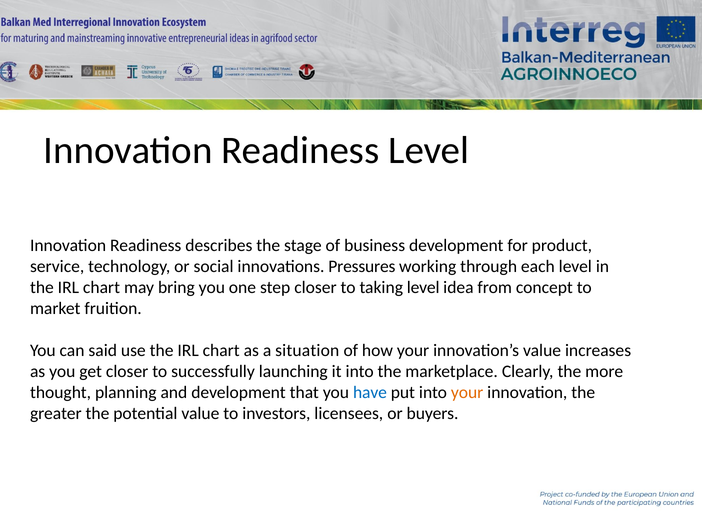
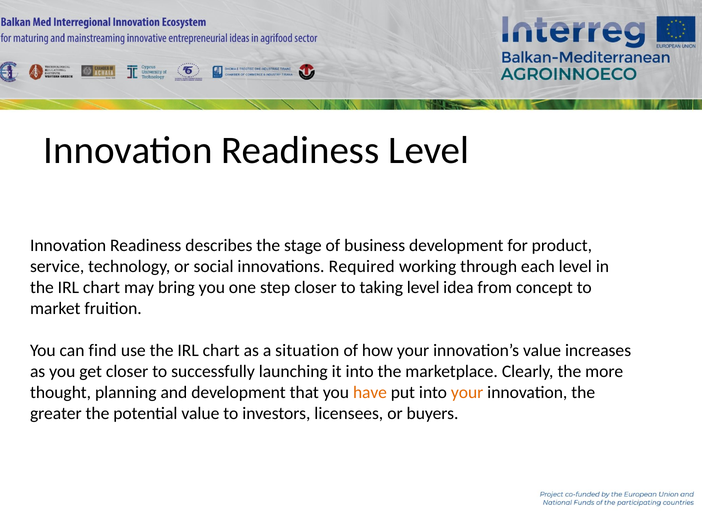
Pressures: Pressures -> Required (362, 267)
said: said -> find (103, 351)
have colour: blue -> orange (370, 393)
